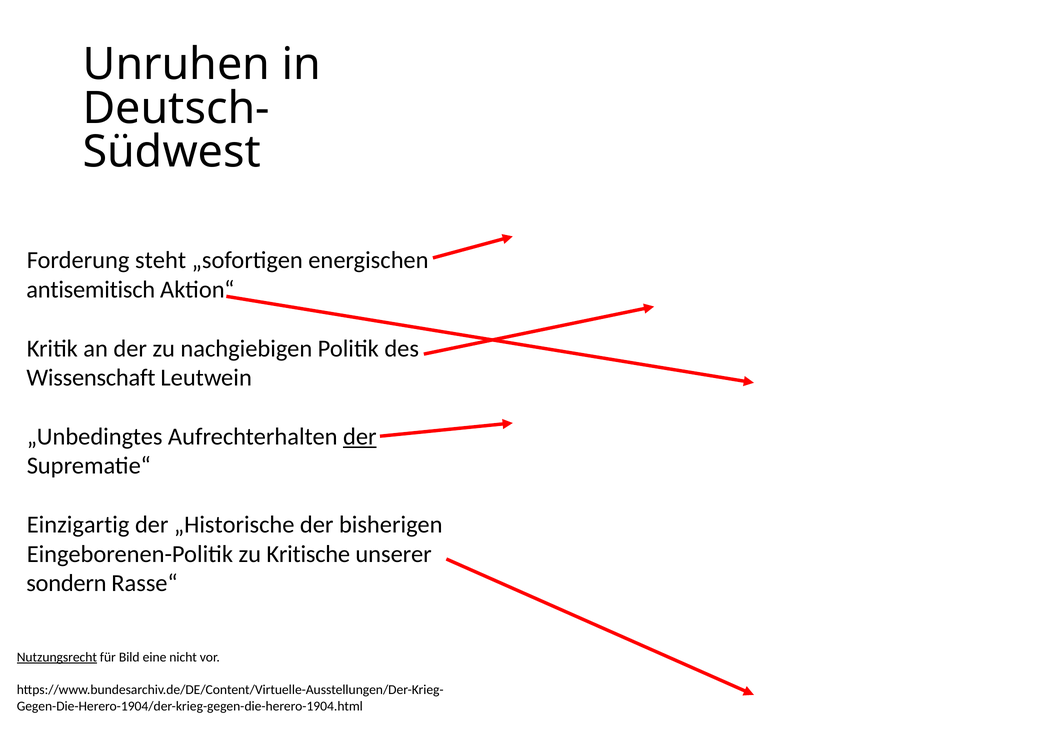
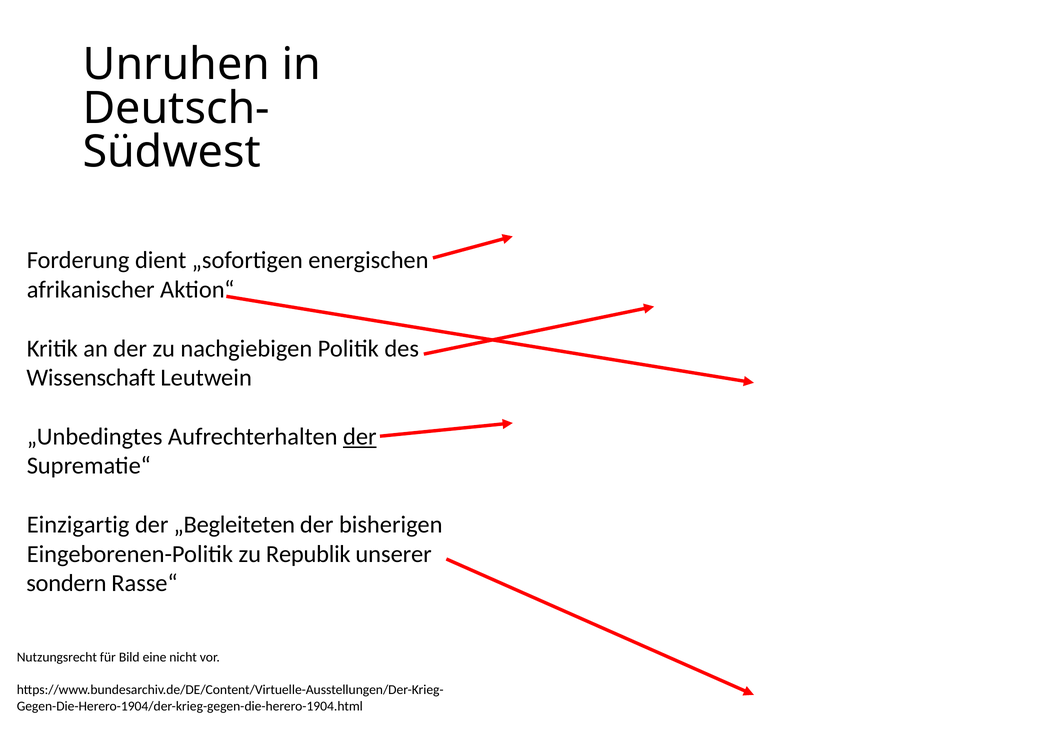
steht: steht -> dient (161, 261)
antisemitisch: antisemitisch -> afrikanischer (91, 290)
„Historische: „Historische -> „Begleiteten (234, 525)
Kritische: Kritische -> Republik (308, 554)
Nutzungsrecht underline: present -> none (57, 658)
